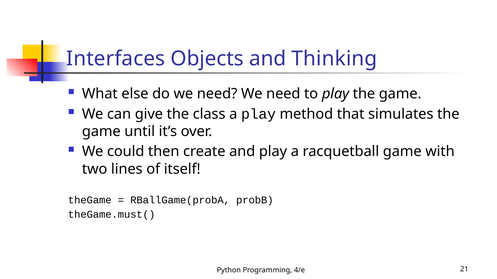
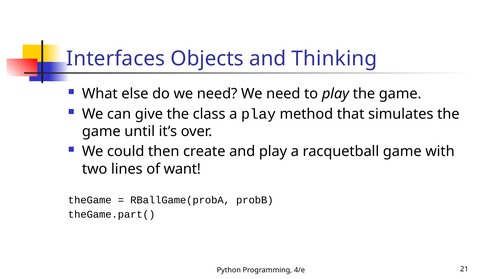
itself: itself -> want (182, 169)
theGame.must(: theGame.must( -> theGame.part( (112, 215)
